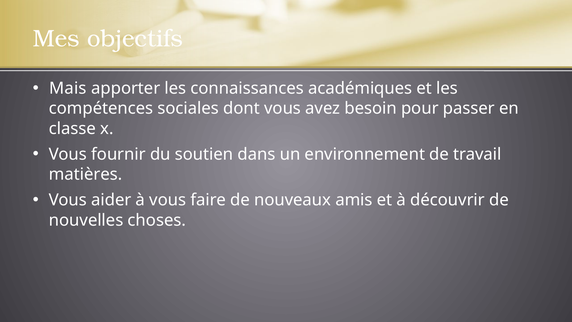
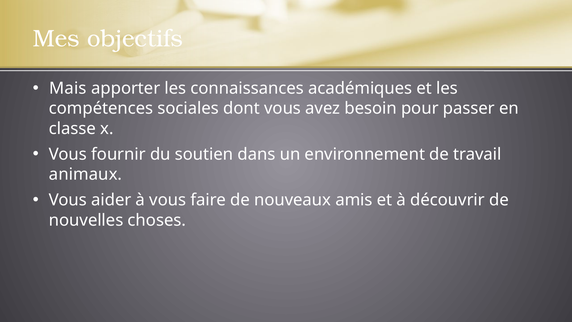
matières: matières -> animaux (85, 174)
